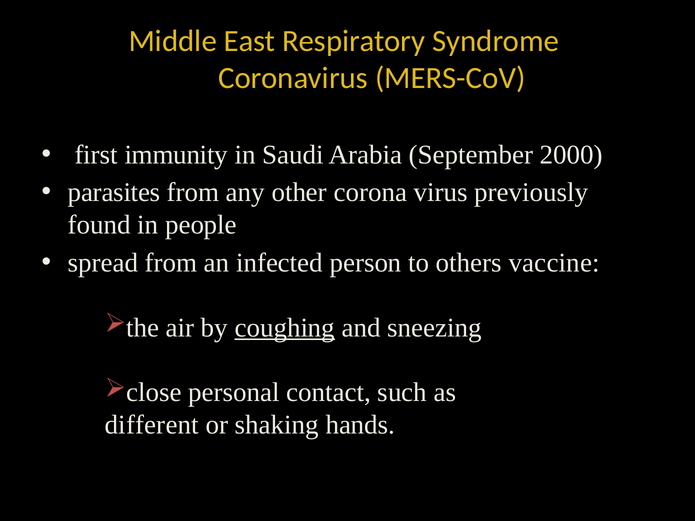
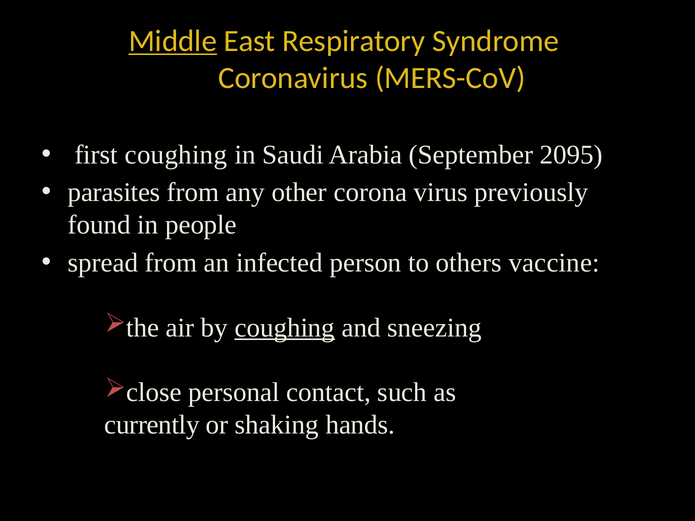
Middle underline: none -> present (173, 41)
first immunity: immunity -> coughing (176, 155)
2000: 2000 -> 2095 (571, 155)
different: different -> currently (152, 425)
